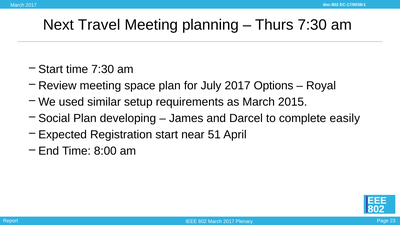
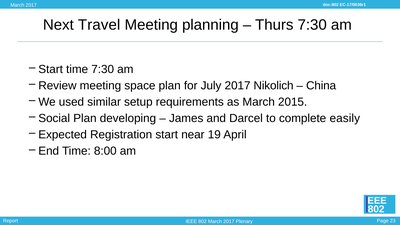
Options: Options -> Nikolich (274, 86)
Royal: Royal -> China (321, 86)
51: 51 -> 19 (214, 135)
